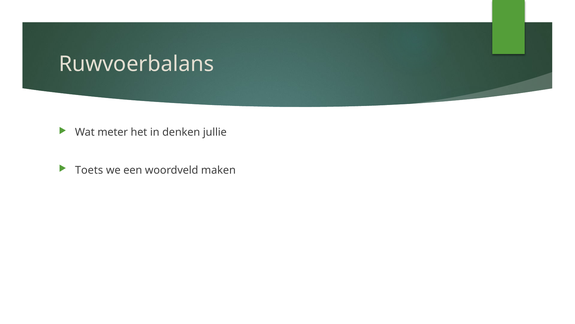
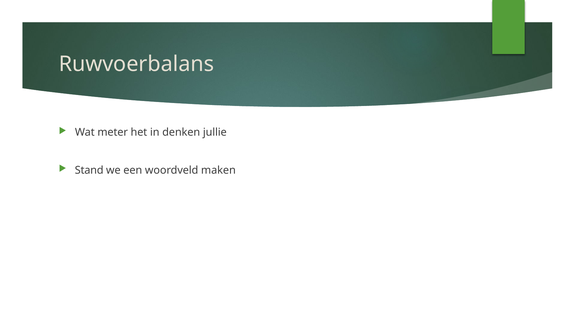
Toets: Toets -> Stand (89, 170)
